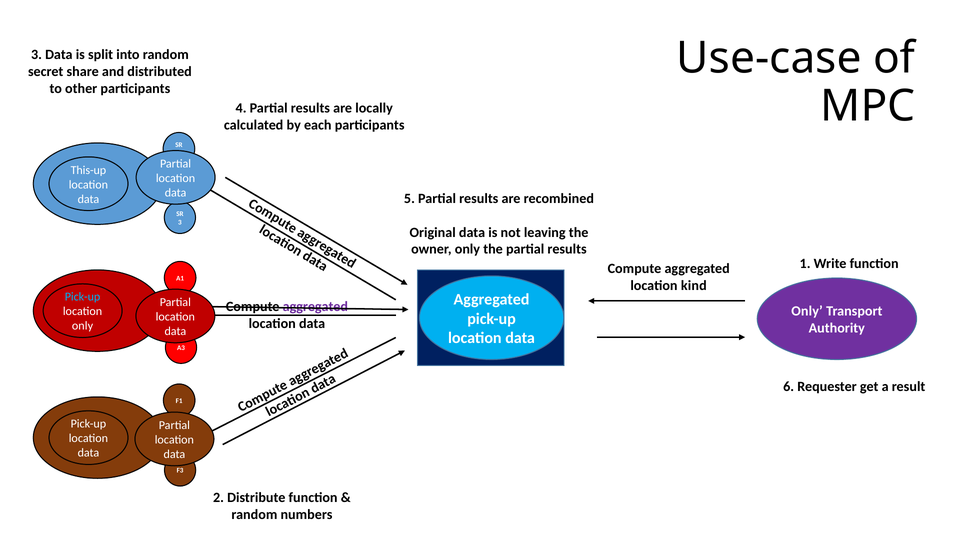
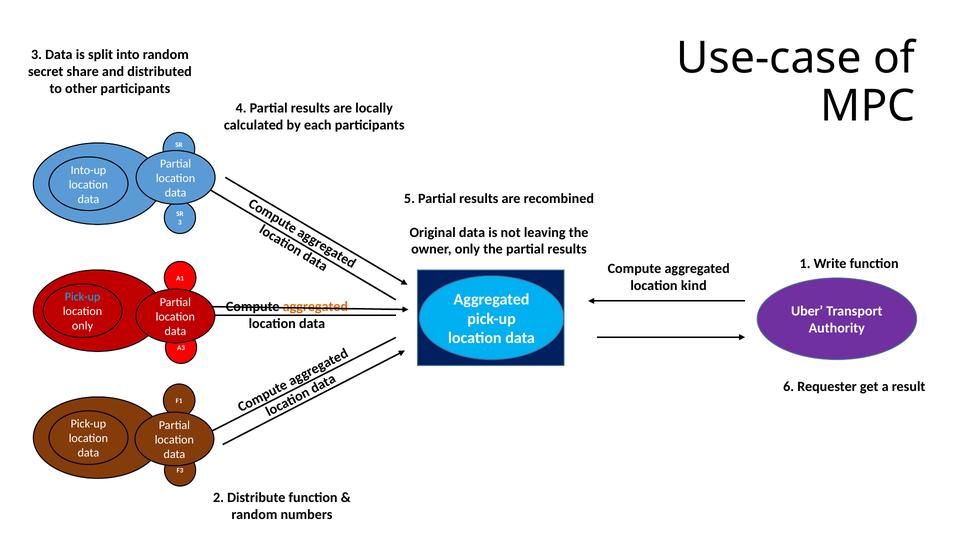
This-up: This-up -> Into-up (88, 170)
aggregated colour: purple -> orange (315, 307)
Only: Only -> Uber (807, 311)
